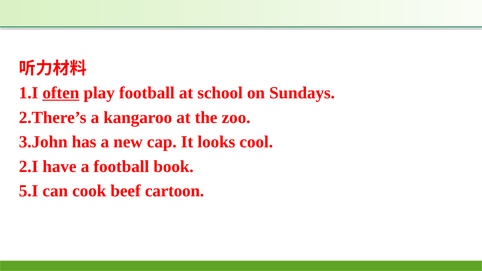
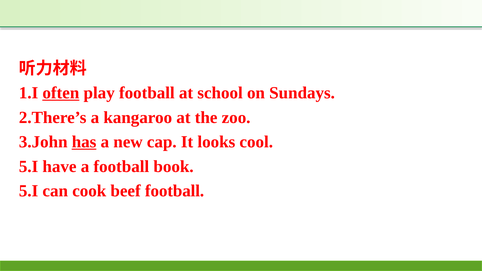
has underline: none -> present (84, 142)
2.I: 2.I -> 5.I (29, 166)
beef cartoon: cartoon -> football (175, 191)
